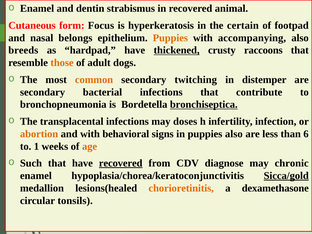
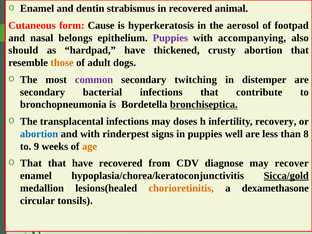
Focus: Focus -> Cause (101, 25)
certain: certain -> aerosol (243, 25)
Puppies colour: orange -> purple (170, 38)
breeds: breeds -> should (23, 50)
thickened underline: present -> none (177, 50)
crusty raccoons: raccoons -> abortion (263, 50)
common colour: orange -> purple (94, 80)
infection: infection -> recovery (276, 121)
abortion colour: orange -> blue (39, 134)
behavioral: behavioral -> rinderpest (126, 134)
puppies also: also -> well (234, 134)
6: 6 -> 8 (306, 134)
1: 1 -> 9 (36, 146)
Such: Such -> That (31, 163)
recovered underline: present -> none (121, 163)
chronic: chronic -> recover (292, 163)
